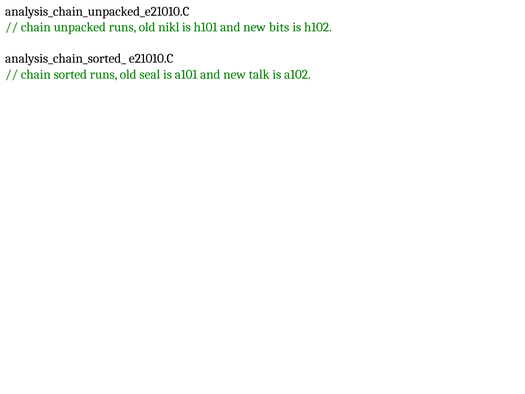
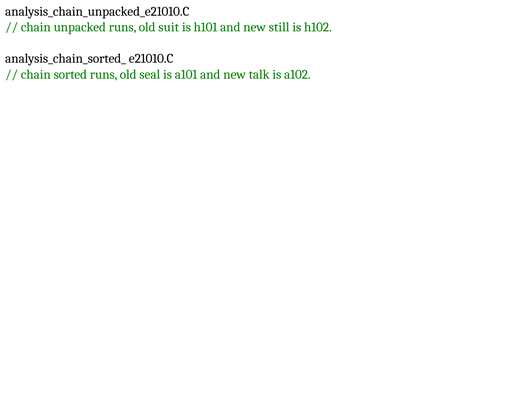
nikl: nikl -> suit (169, 27)
bits: bits -> still (279, 27)
